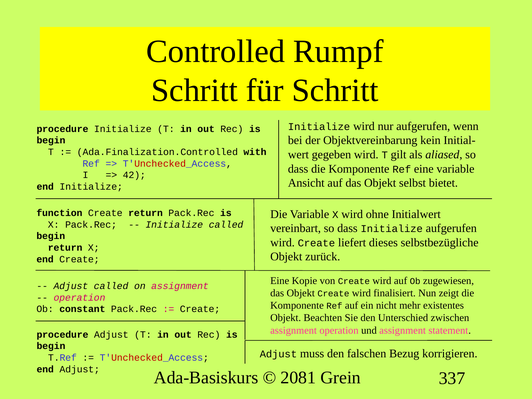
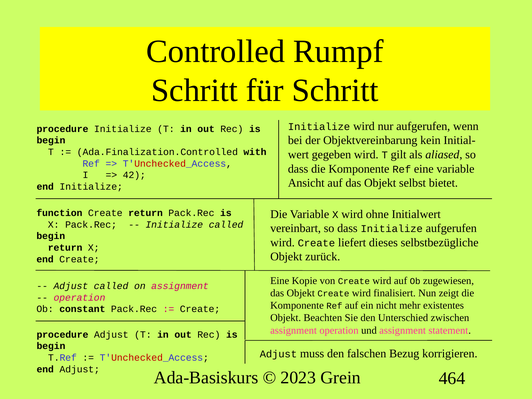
2081: 2081 -> 2023 (298, 377)
337: 337 -> 464 (452, 378)
